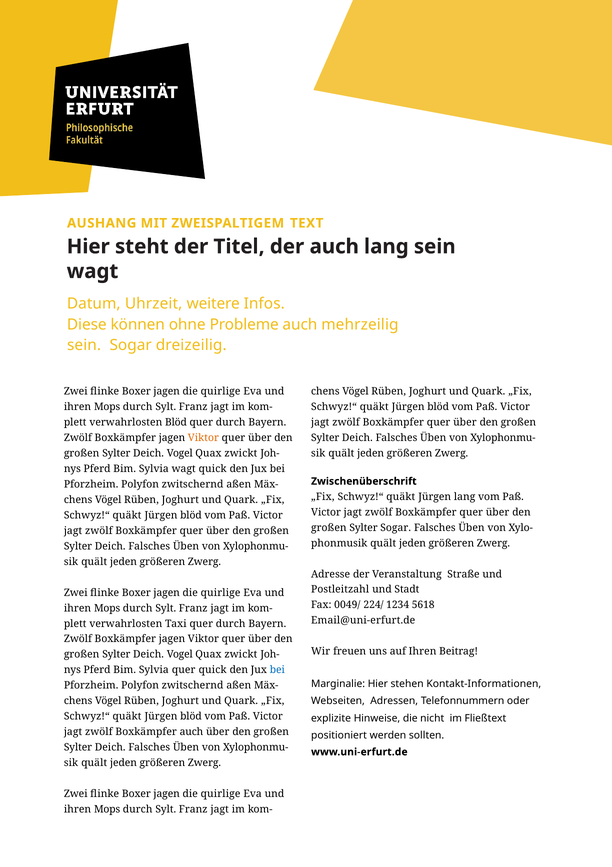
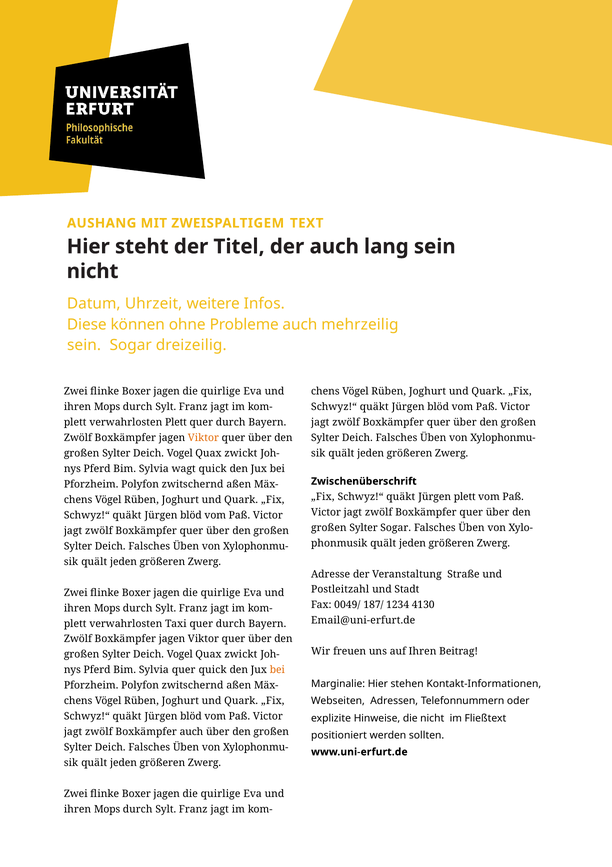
wagt: wagt -> nicht (93, 271)
verwahrlosten Blöd: Blöd -> Plett (176, 422)
Jürgen lang: lang -> plett (465, 496)
224/: 224/ -> 187/ (374, 604)
5618: 5618 -> 4130 (423, 604)
bei colour: blue -> orange (277, 669)
